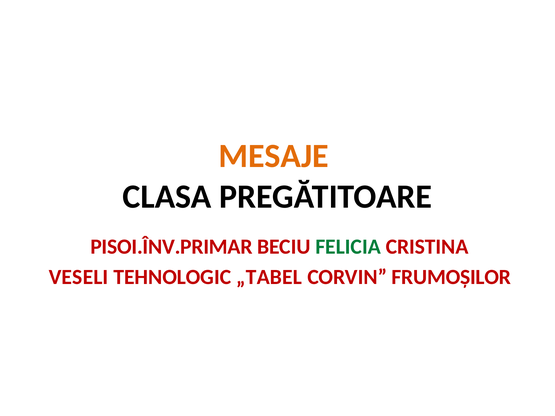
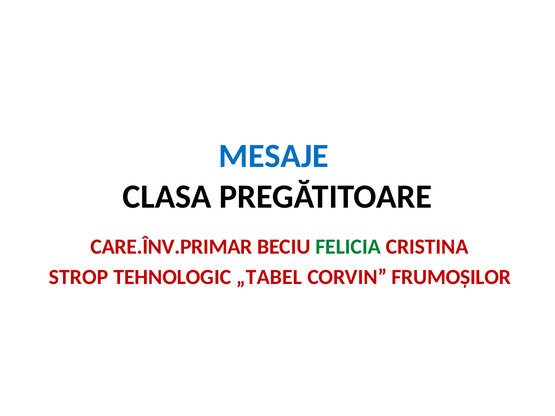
MESAJE colour: orange -> blue (274, 156)
PISOI.ÎNV.PRIMAR: PISOI.ÎNV.PRIMAR -> CARE.ÎNV.PRIMAR (171, 247)
VESELI: VESELI -> STROP (79, 277)
